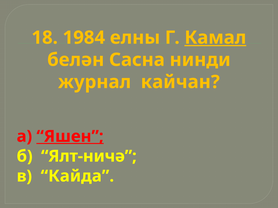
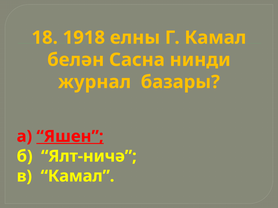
1984: 1984 -> 1918 (84, 38)
Камал underline: present -> none (215, 38)
кайчан: кайчан -> базары (180, 82)
в Кайда: Кайда -> Камал (78, 177)
